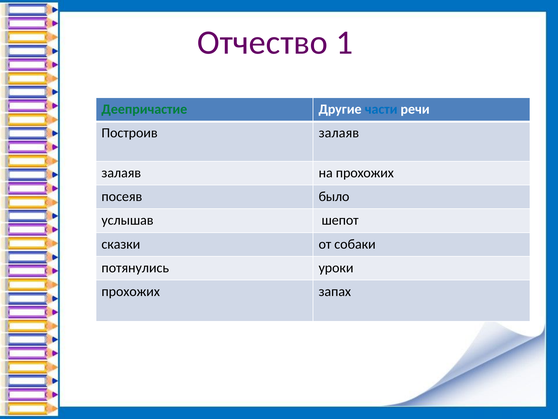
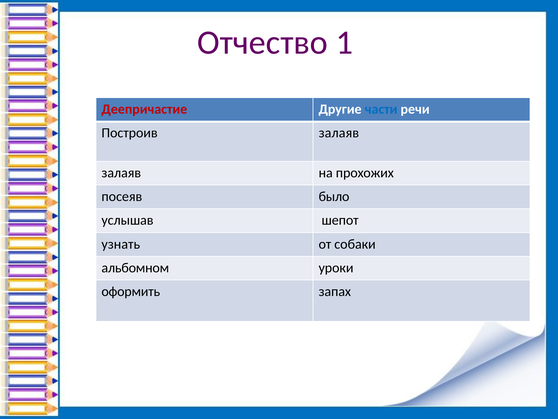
Деепричастие colour: green -> red (144, 109)
сказки: сказки -> узнать (121, 244)
потянулись: потянулись -> альбомном (135, 268)
прохожих: прохожих -> оформить (131, 291)
